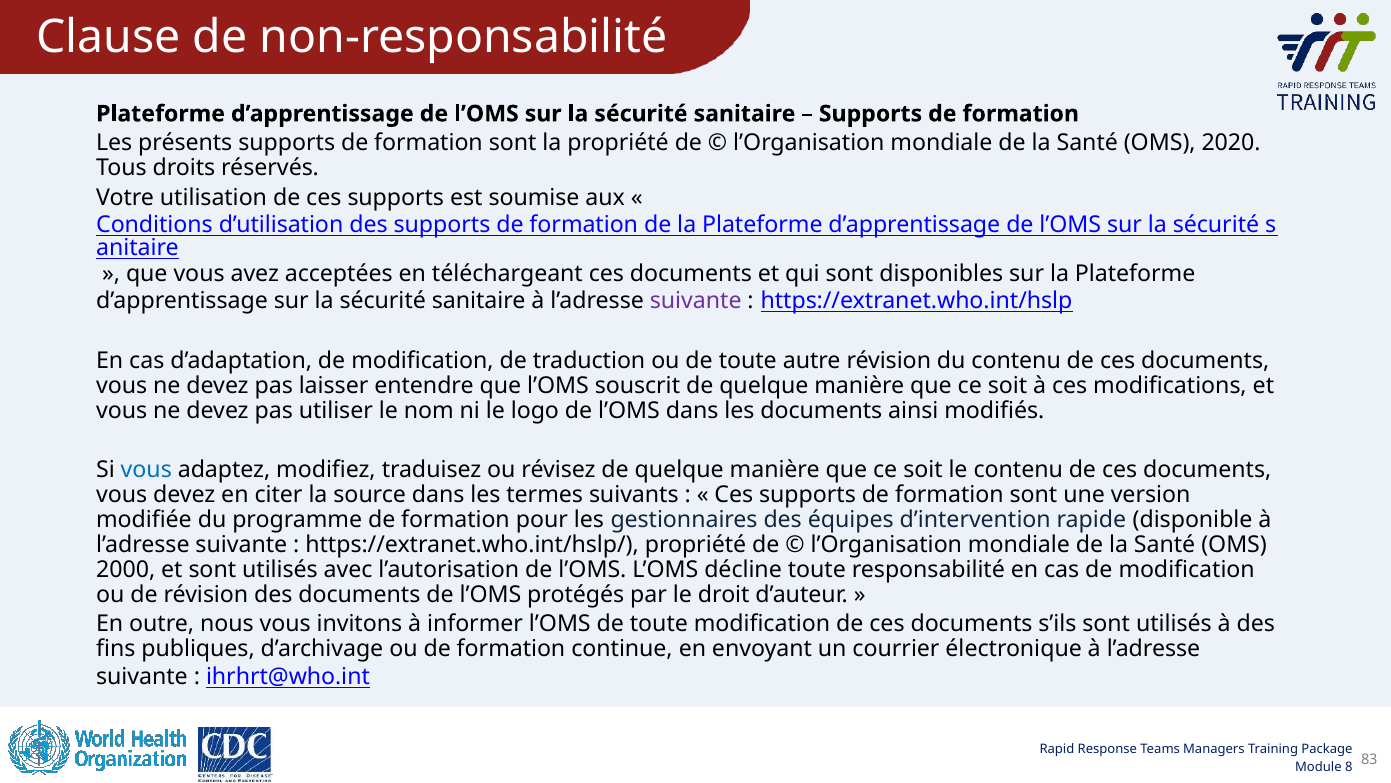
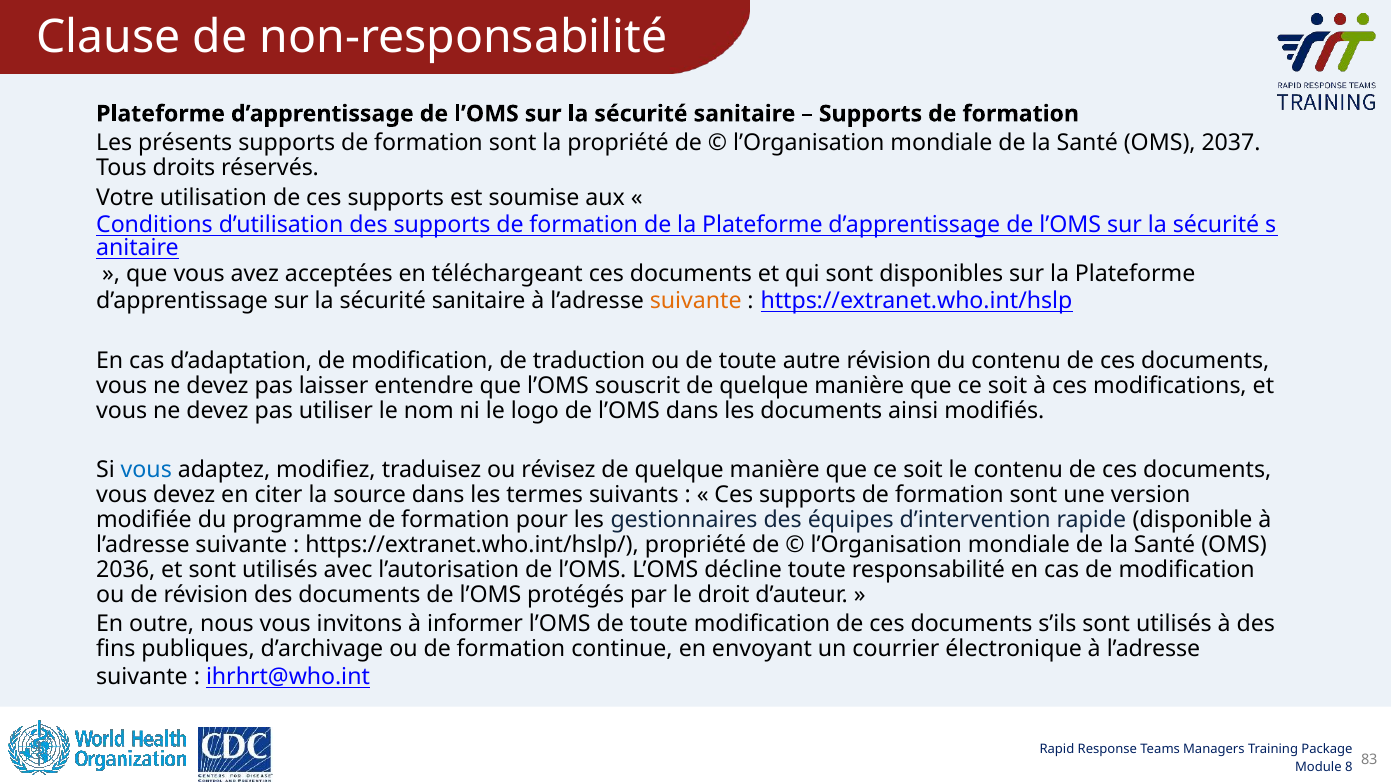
2020: 2020 -> 2037 (1231, 143)
suivante colour: purple -> orange (696, 301)
2000: 2000 -> 2036 (126, 569)
